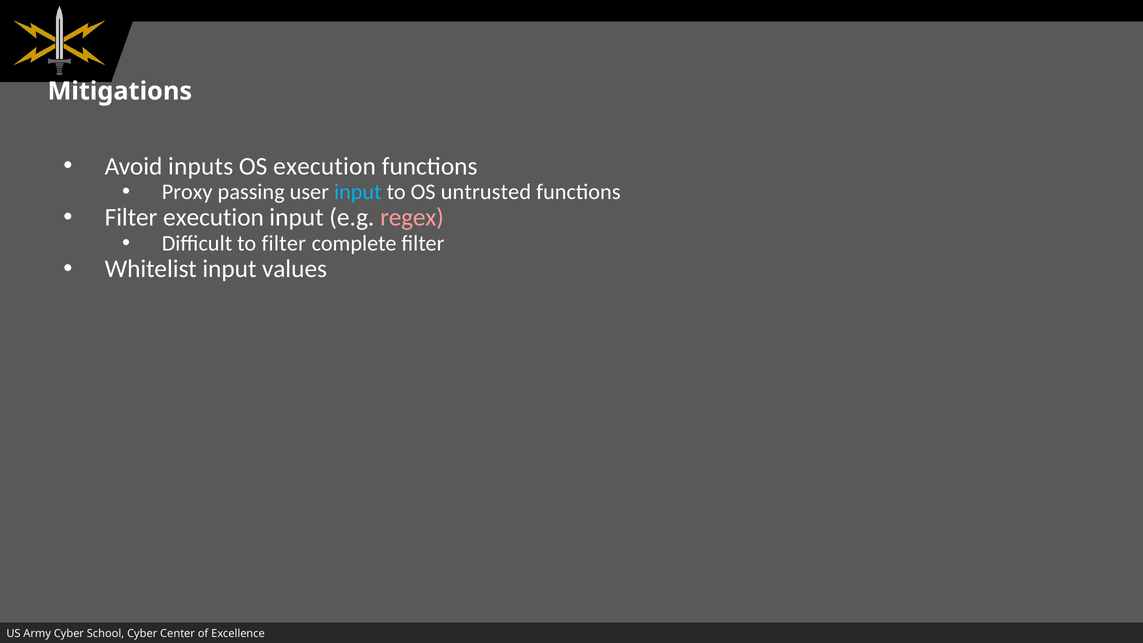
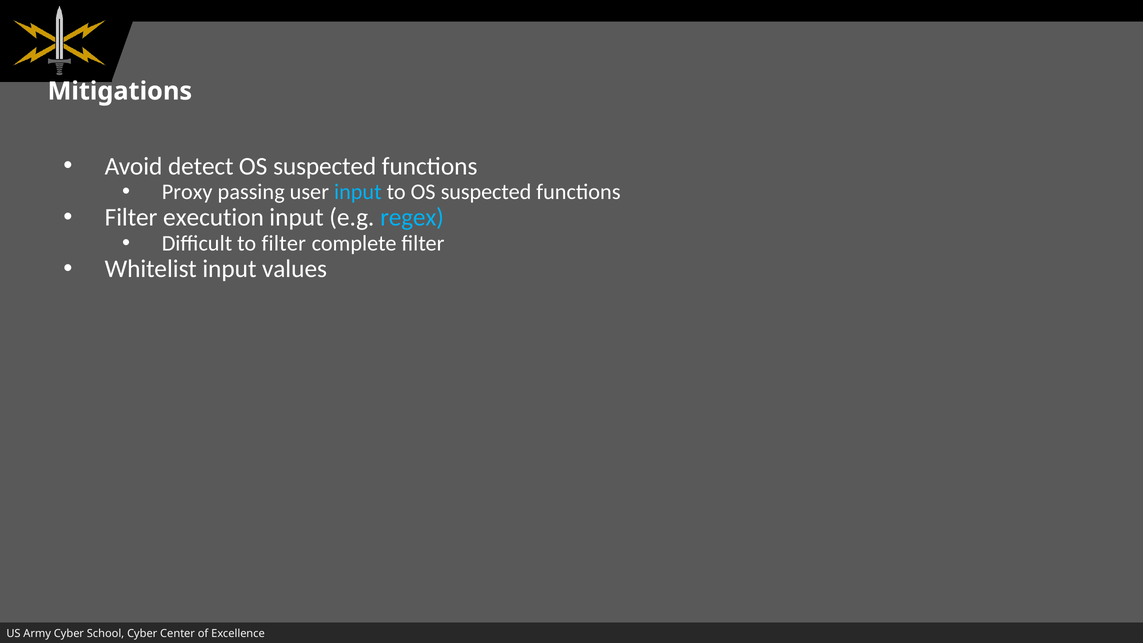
inputs: inputs -> detect (201, 166)
execution: execution -> suspected (325, 166)
to OS untrusted: untrusted -> suspected (486, 192)
regex colour: pink -> light blue (412, 218)
